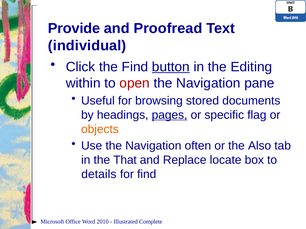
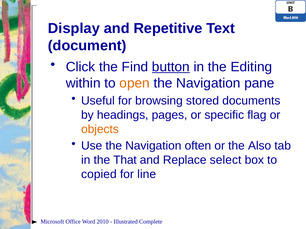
Provide: Provide -> Display (74, 28)
Proofread: Proofread -> Repetitive (168, 28)
individual: individual -> document (87, 46)
open colour: red -> orange (135, 83)
pages underline: present -> none (170, 115)
locate: locate -> select (226, 160)
details: details -> copied (99, 175)
for find: find -> line (147, 175)
